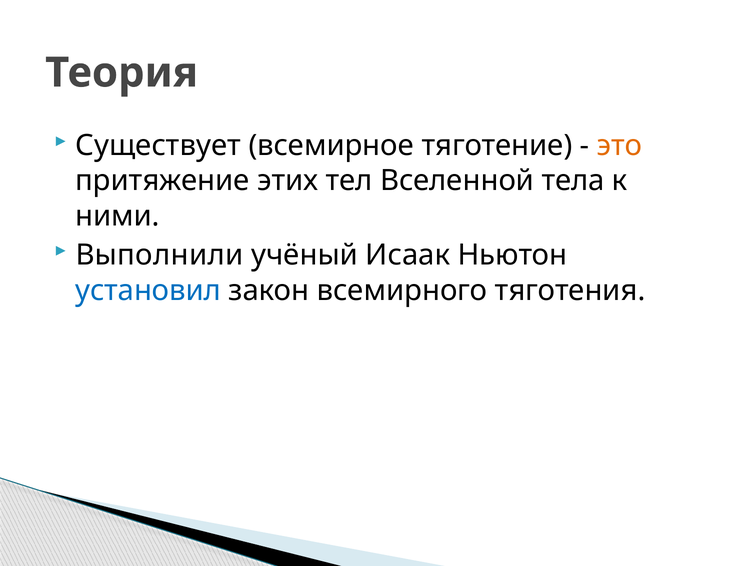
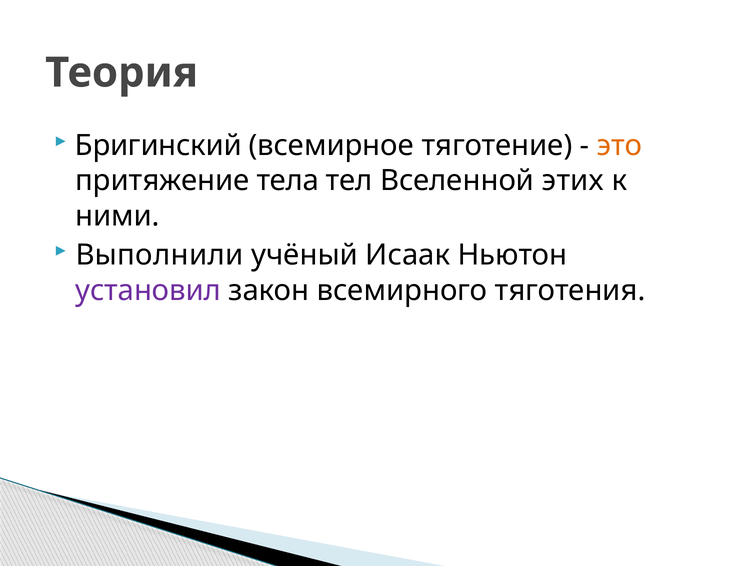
Существует: Существует -> Бригинский (158, 145)
этих: этих -> тела (288, 181)
тела: тела -> этих (573, 181)
установил colour: blue -> purple (148, 290)
